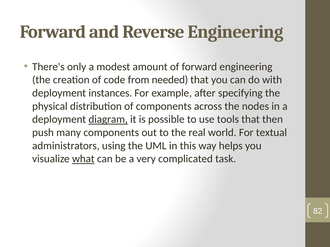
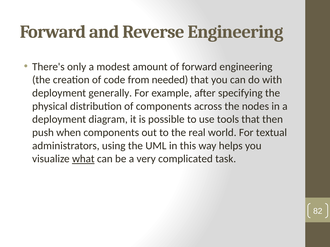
instances: instances -> generally (110, 93)
diagram underline: present -> none (108, 120)
many: many -> when (69, 133)
